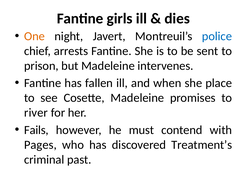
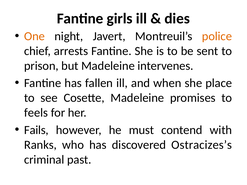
police colour: blue -> orange (217, 36)
river: river -> feels (36, 113)
Pages: Pages -> Ranks (40, 145)
Treatment’s: Treatment’s -> Ostracizes’s (202, 145)
